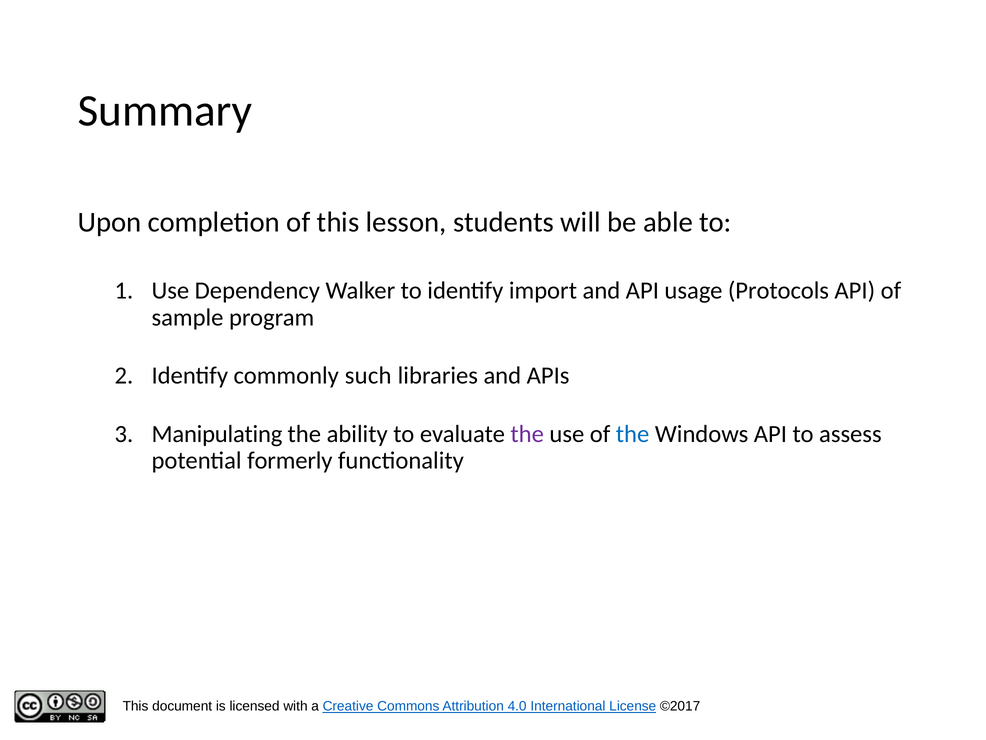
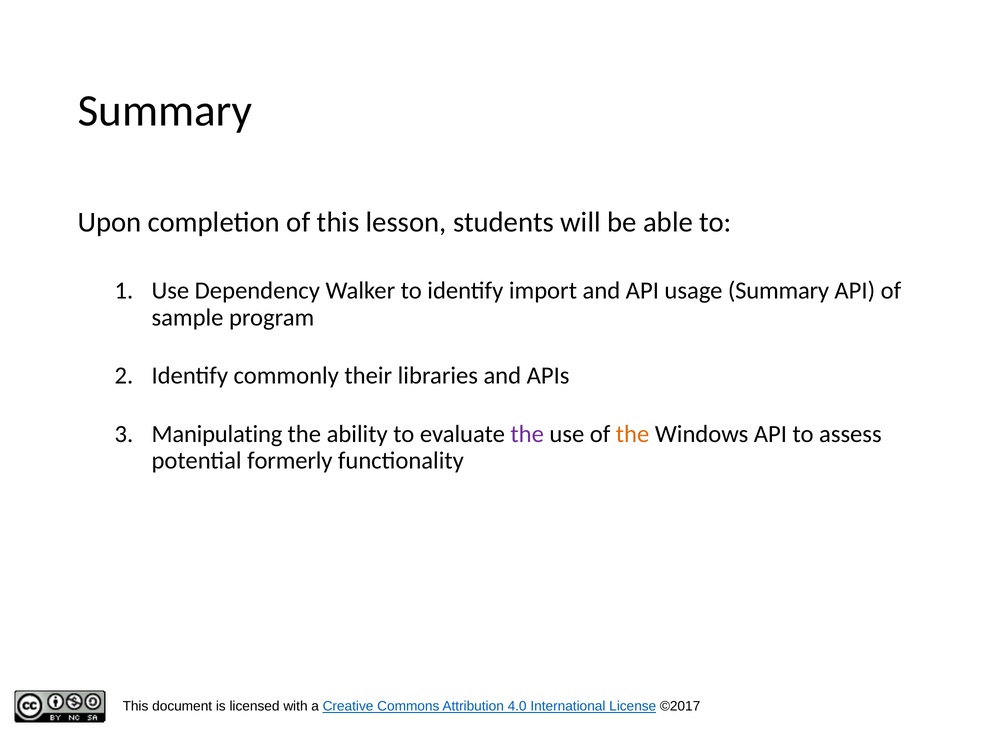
usage Protocols: Protocols -> Summary (779, 291)
such: such -> their (368, 376)
the colour: blue -> orange (633, 434)
